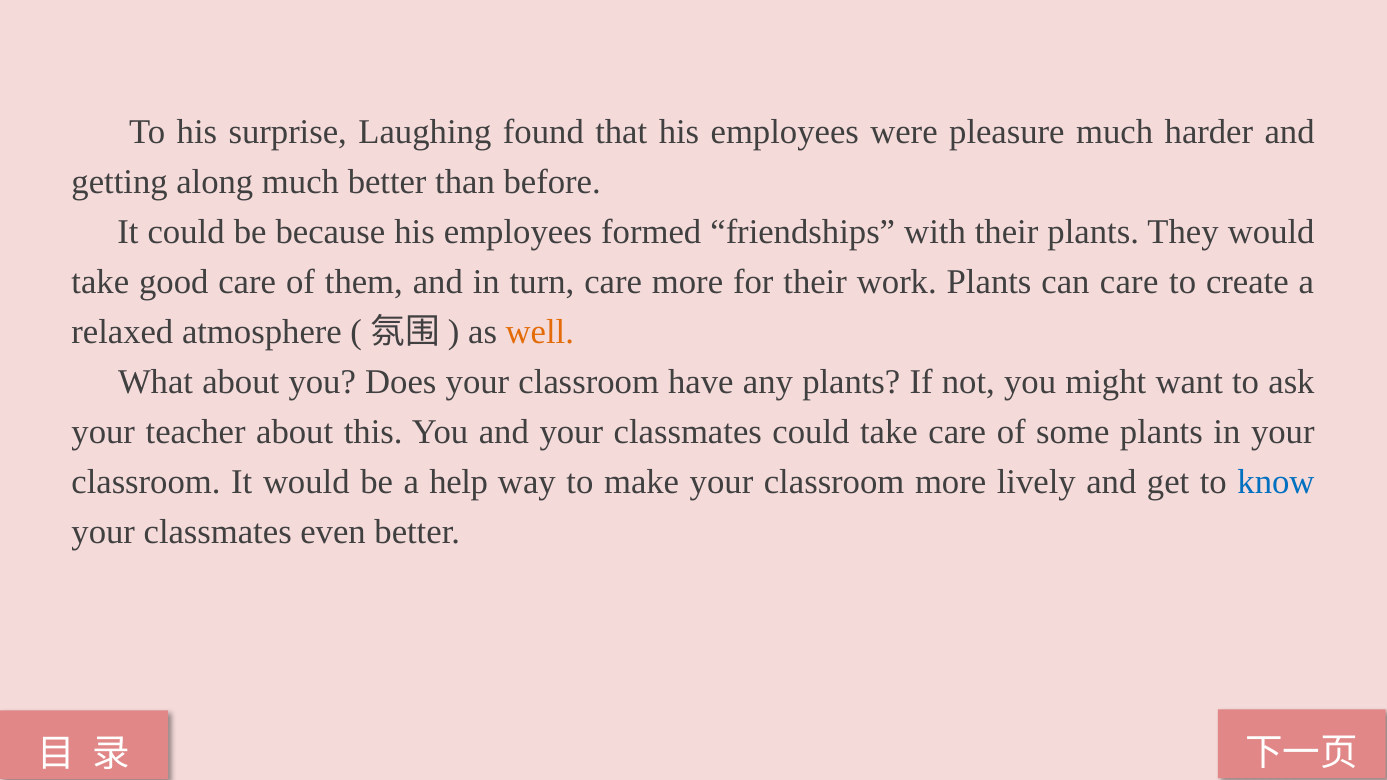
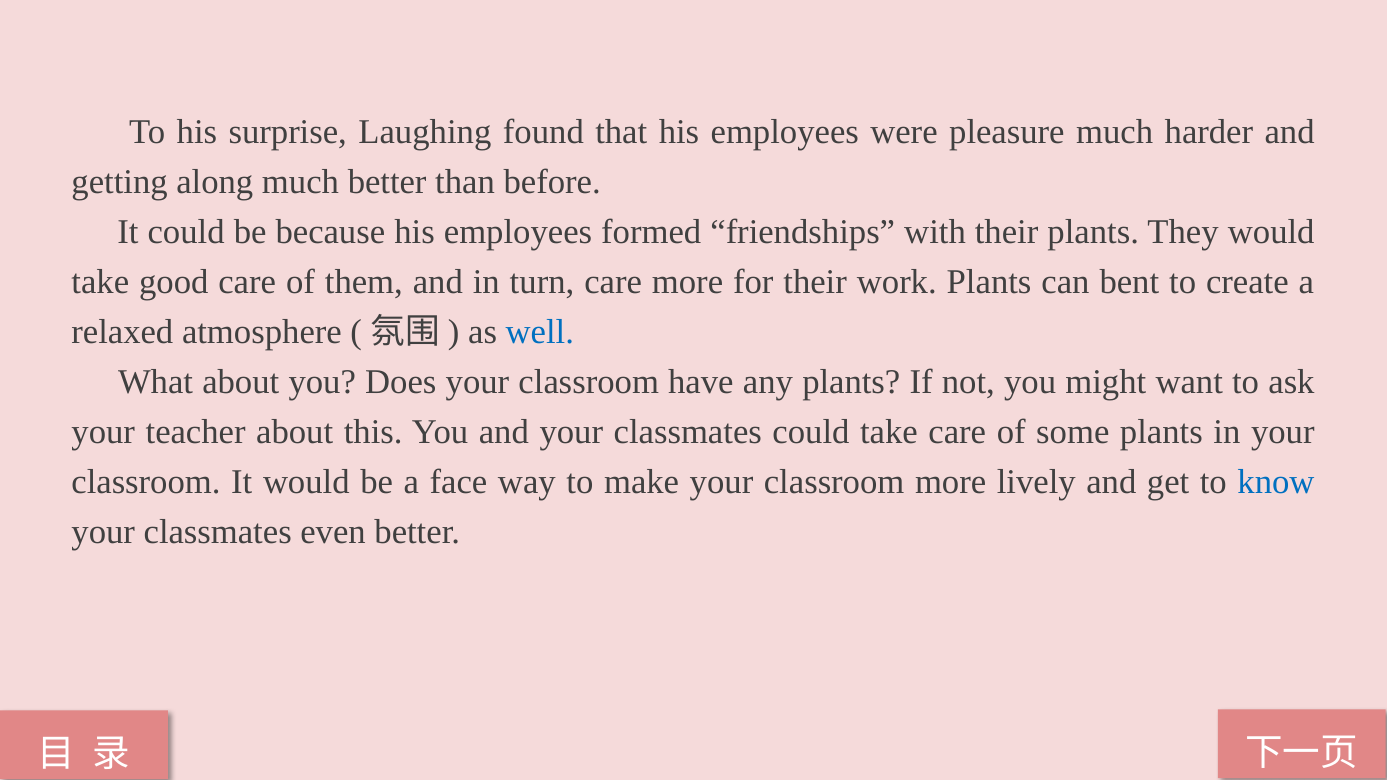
can care: care -> bent (1129, 282)
well colour: orange -> blue (540, 332)
help: help -> face (458, 482)
